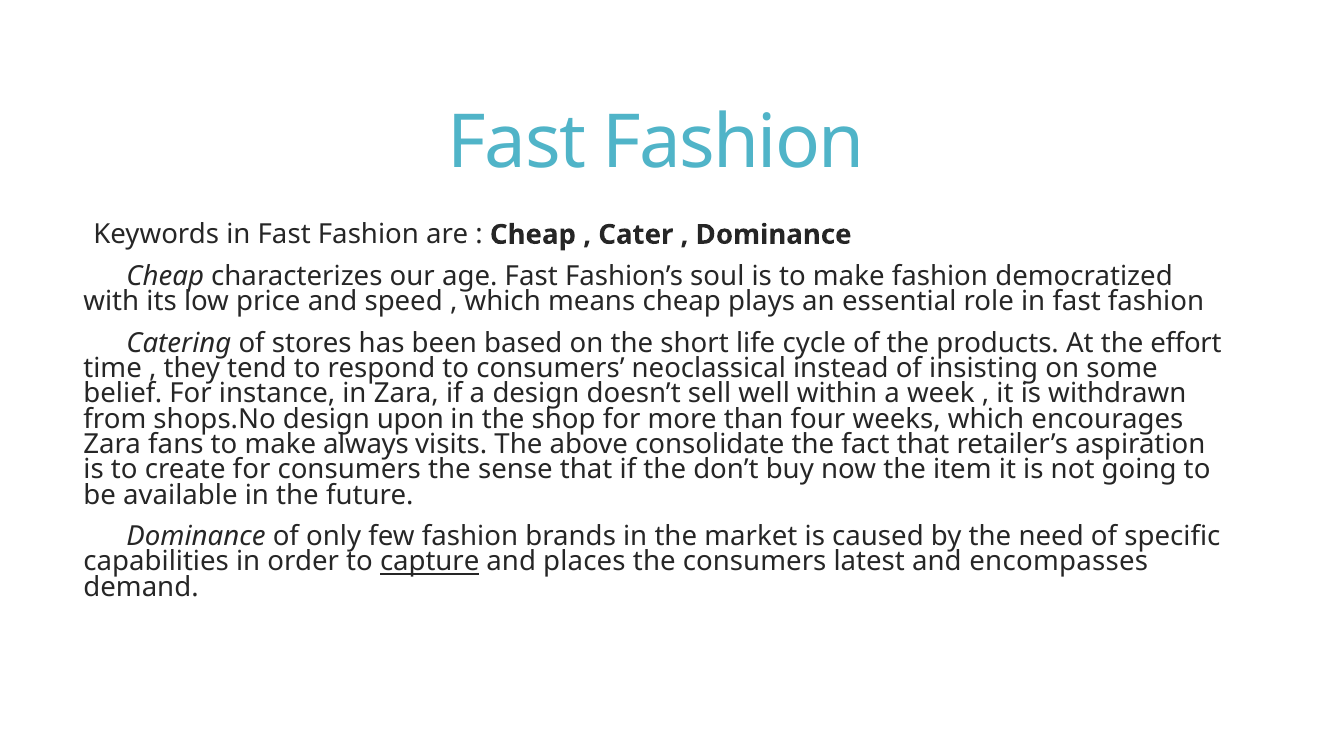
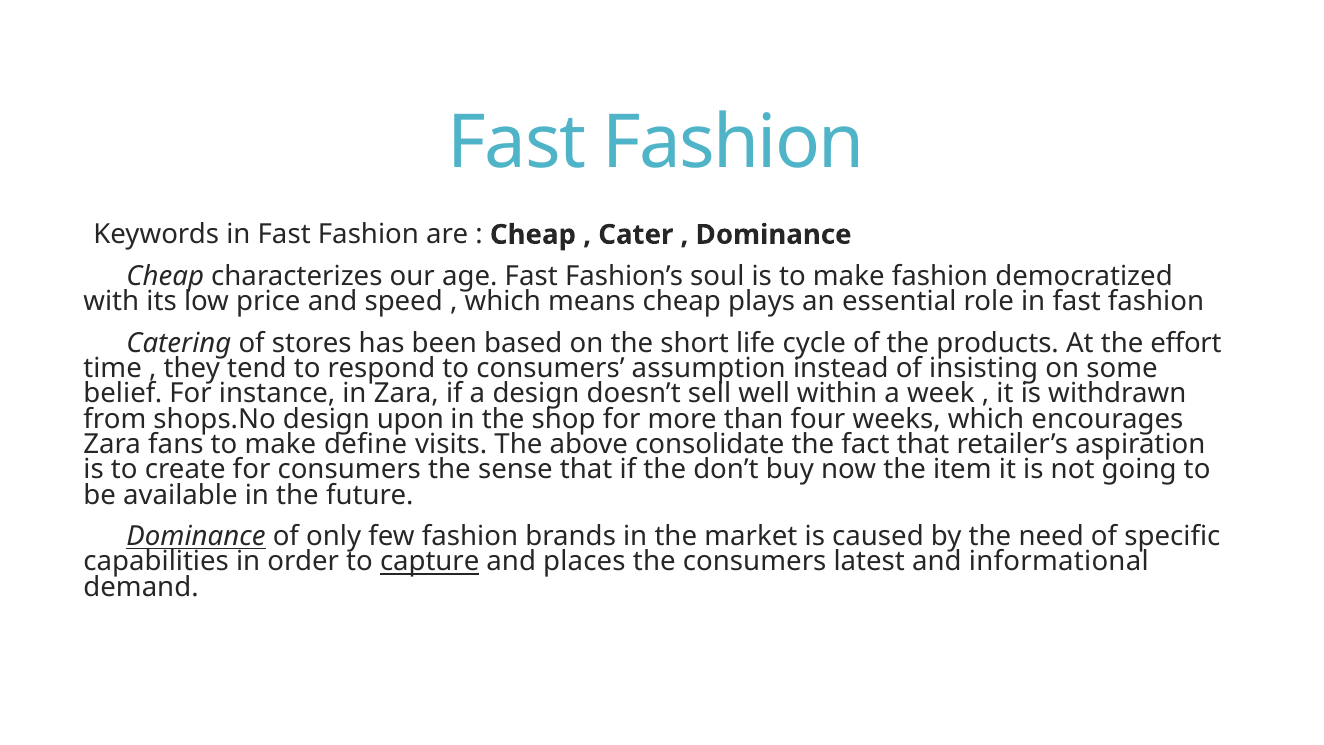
neoclassical: neoclassical -> assumption (709, 368)
always: always -> define (366, 444)
Dominance underline: none -> present (196, 536)
encompasses: encompasses -> informational (1059, 562)
